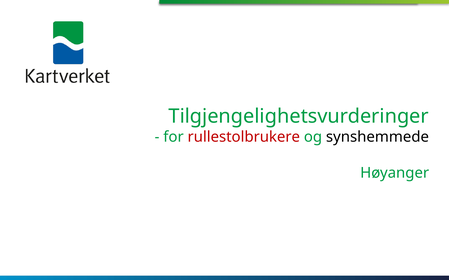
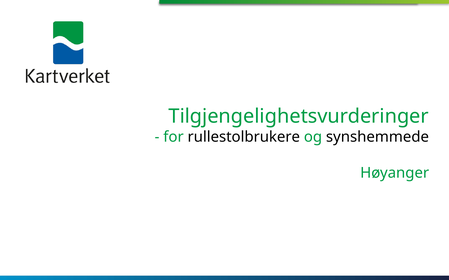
rullestolbrukere colour: red -> black (244, 137)
